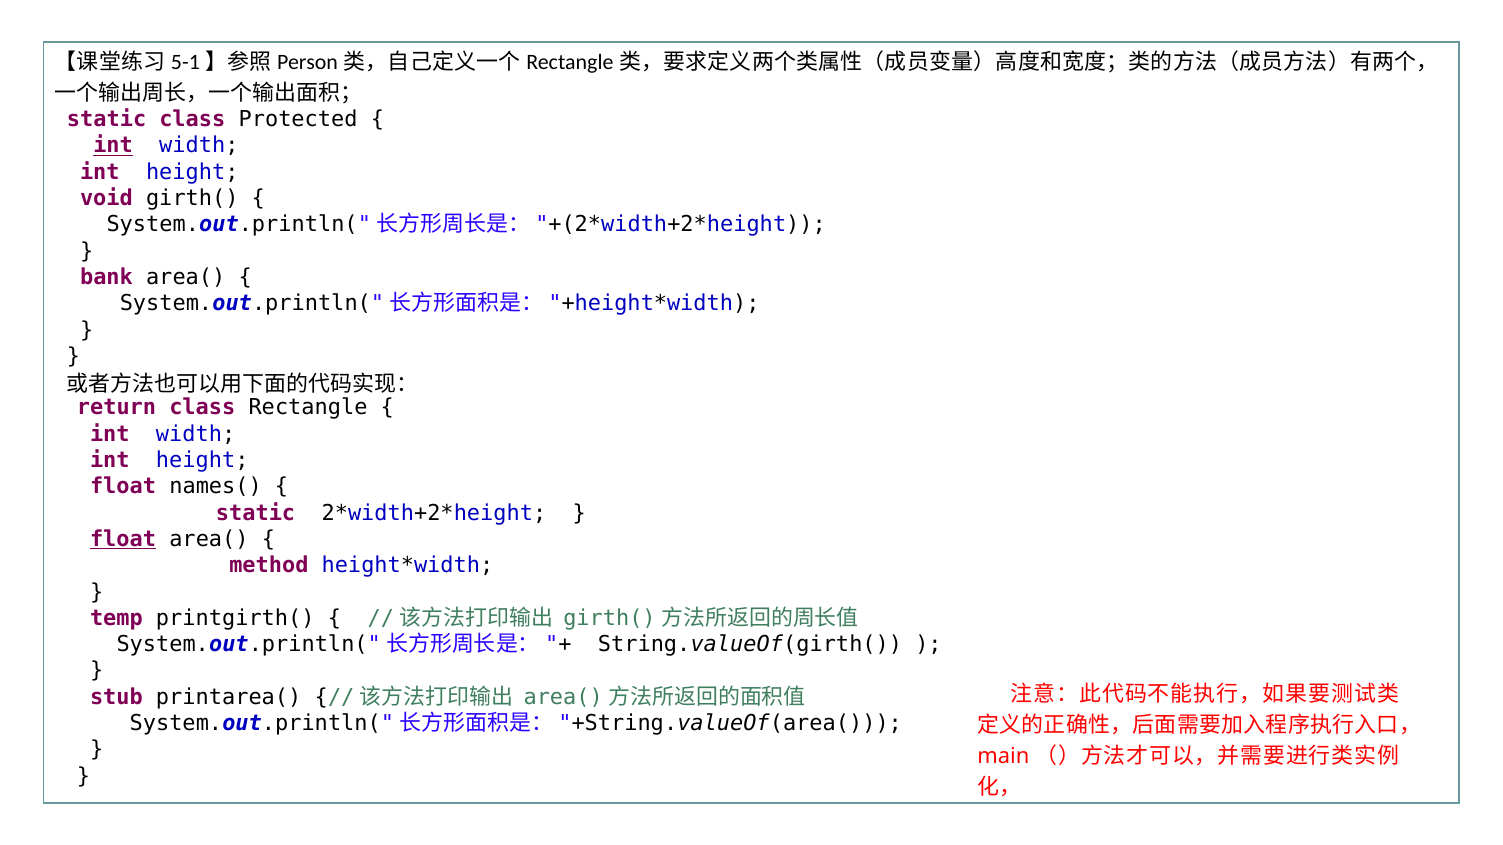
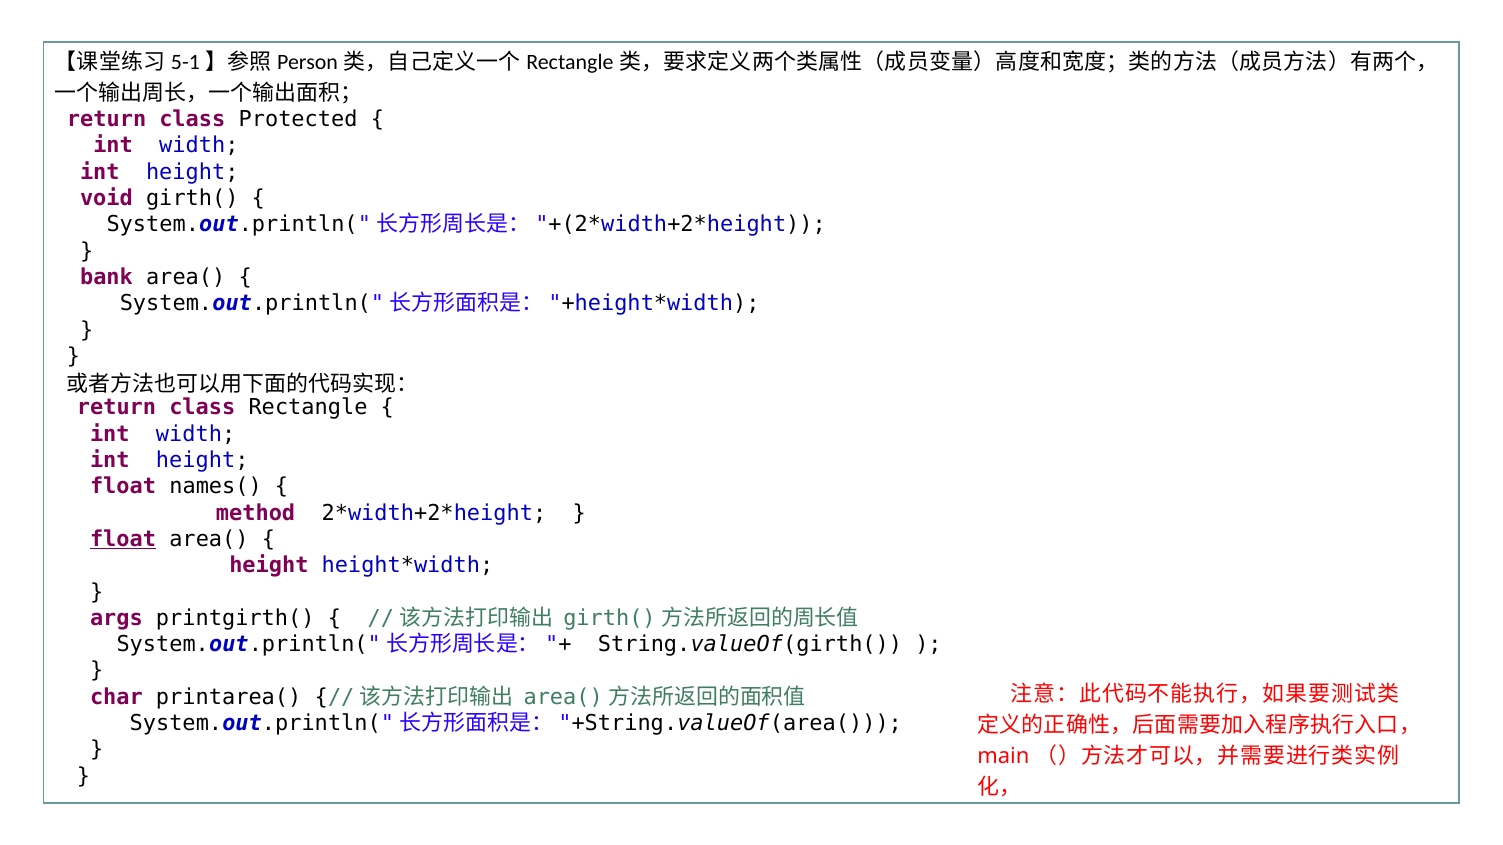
static: static -> return (107, 120)
int underline: present -> none (113, 146)
static: static -> method (256, 513)
method: method -> height (269, 566)
temp: temp -> args (116, 618)
stub: stub -> char (116, 697)
